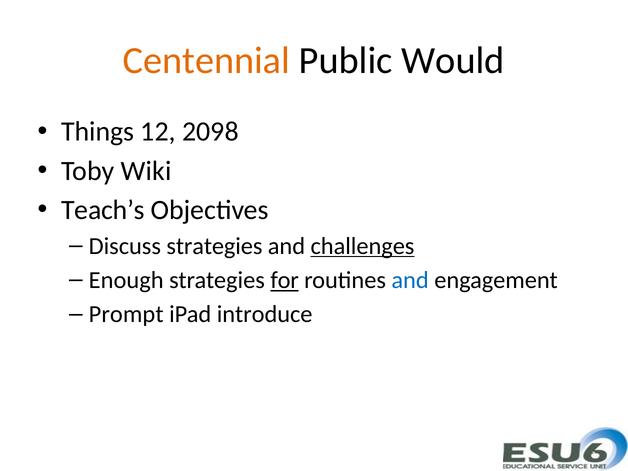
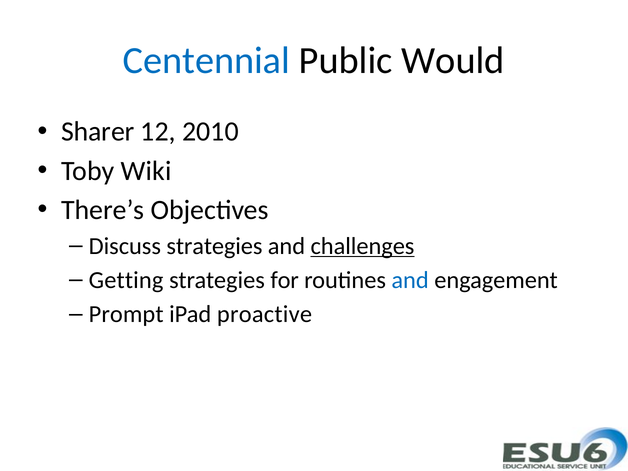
Centennial colour: orange -> blue (206, 61)
Things: Things -> Sharer (98, 132)
2098: 2098 -> 2010 (210, 132)
Teach’s: Teach’s -> There’s (103, 210)
Enough: Enough -> Getting (126, 280)
for underline: present -> none (285, 280)
introduce: introduce -> proactive (265, 314)
